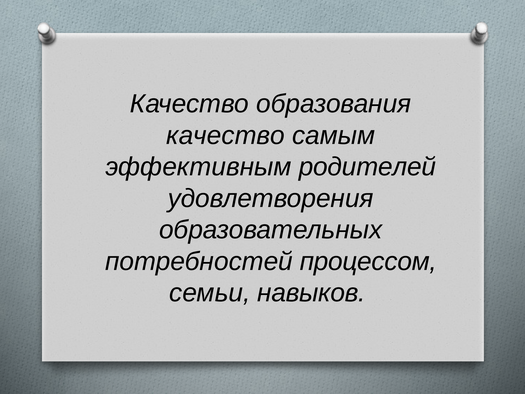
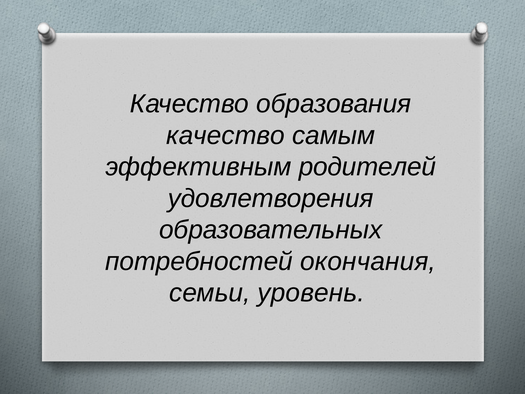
процессом: процессом -> окончания (368, 261)
навыков: навыков -> уровень (311, 293)
